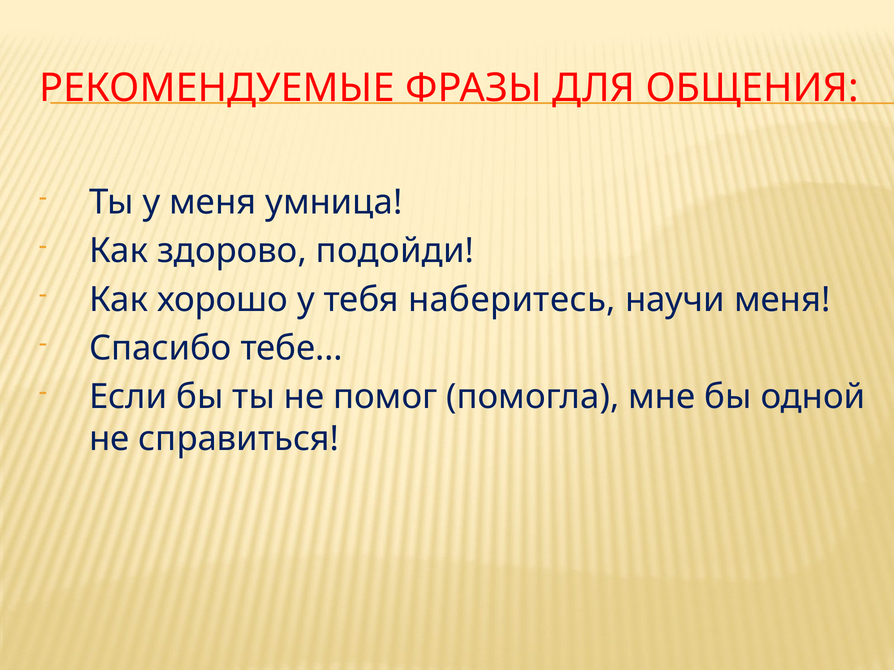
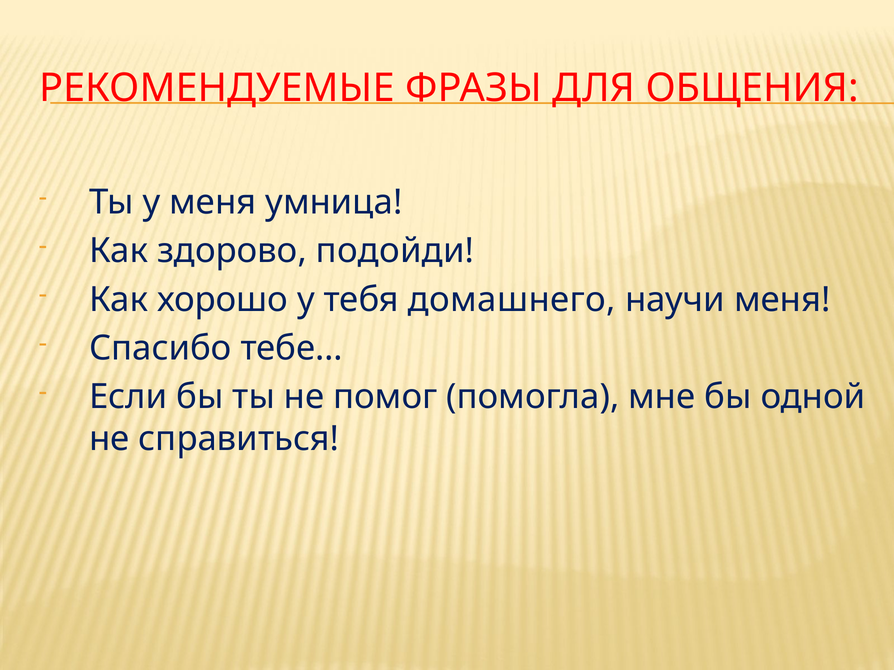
наберитесь: наберитесь -> домашнего (512, 300)
